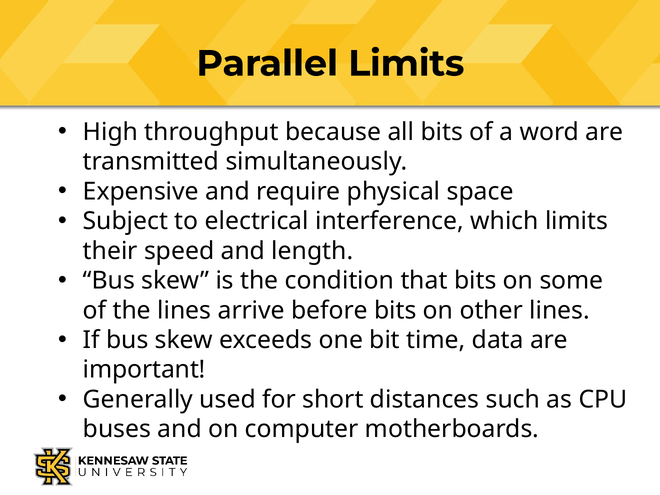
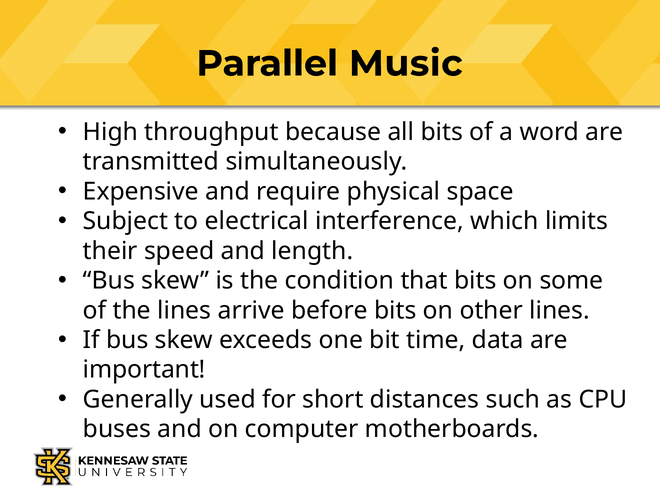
Parallel Limits: Limits -> Music (406, 64)
